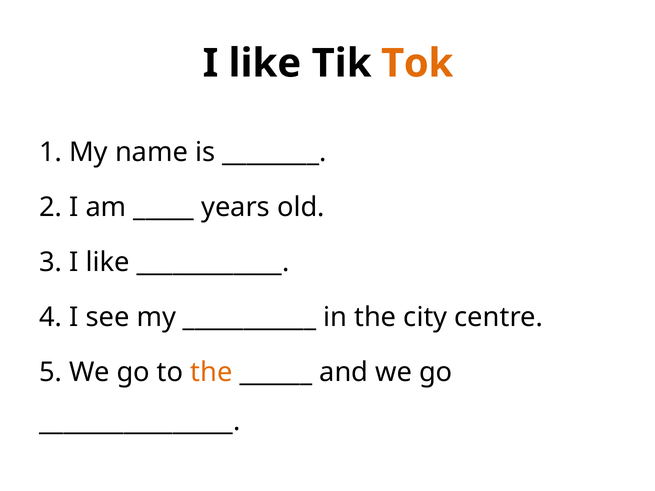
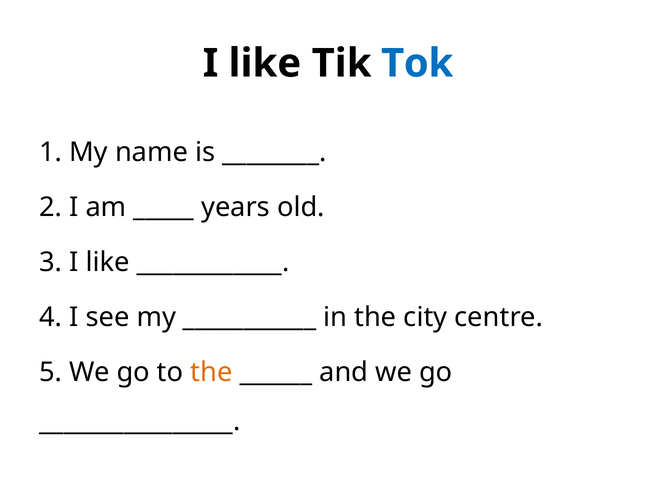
Tok colour: orange -> blue (417, 63)
